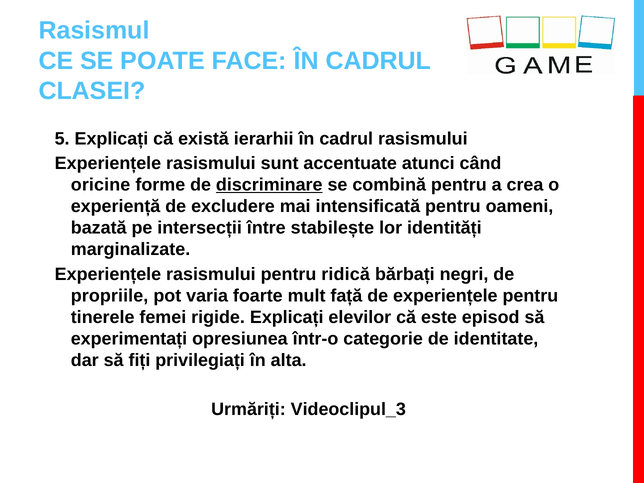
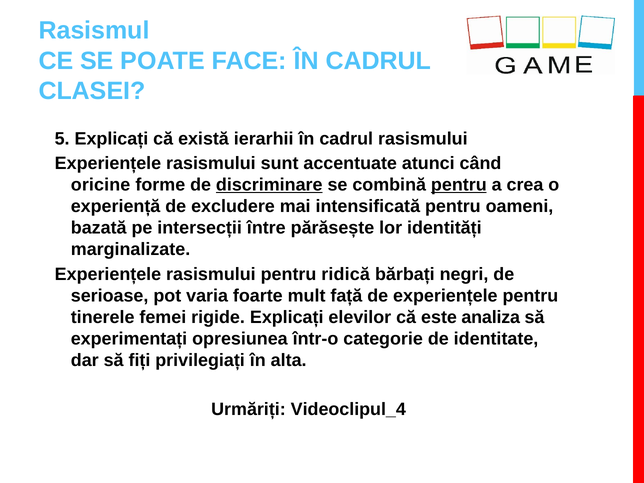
pentru underline: none -> present (459, 185)
stabilește: stabilește -> părăsește (332, 228)
propriile: propriile -> serioase (110, 296)
episod: episod -> analiza (491, 317)
Videoclipul_3: Videoclipul_3 -> Videoclipul_4 (348, 410)
